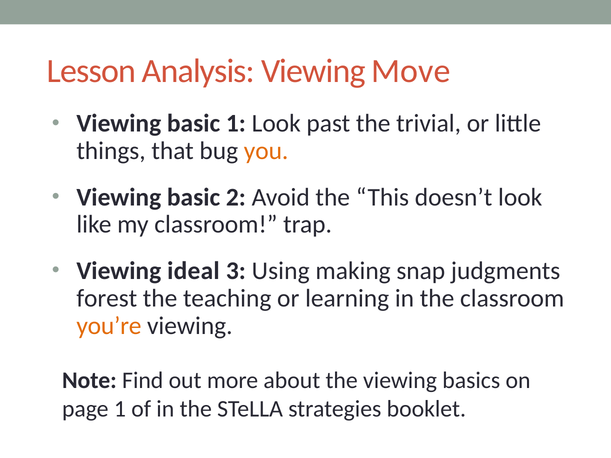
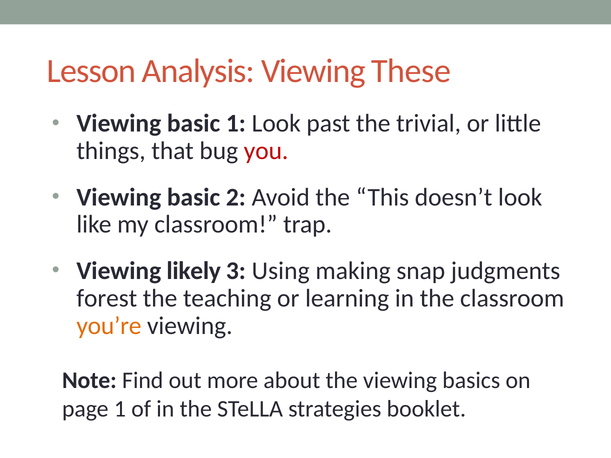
Move: Move -> These (411, 71)
you colour: orange -> red (266, 151)
ideal: ideal -> likely (194, 271)
